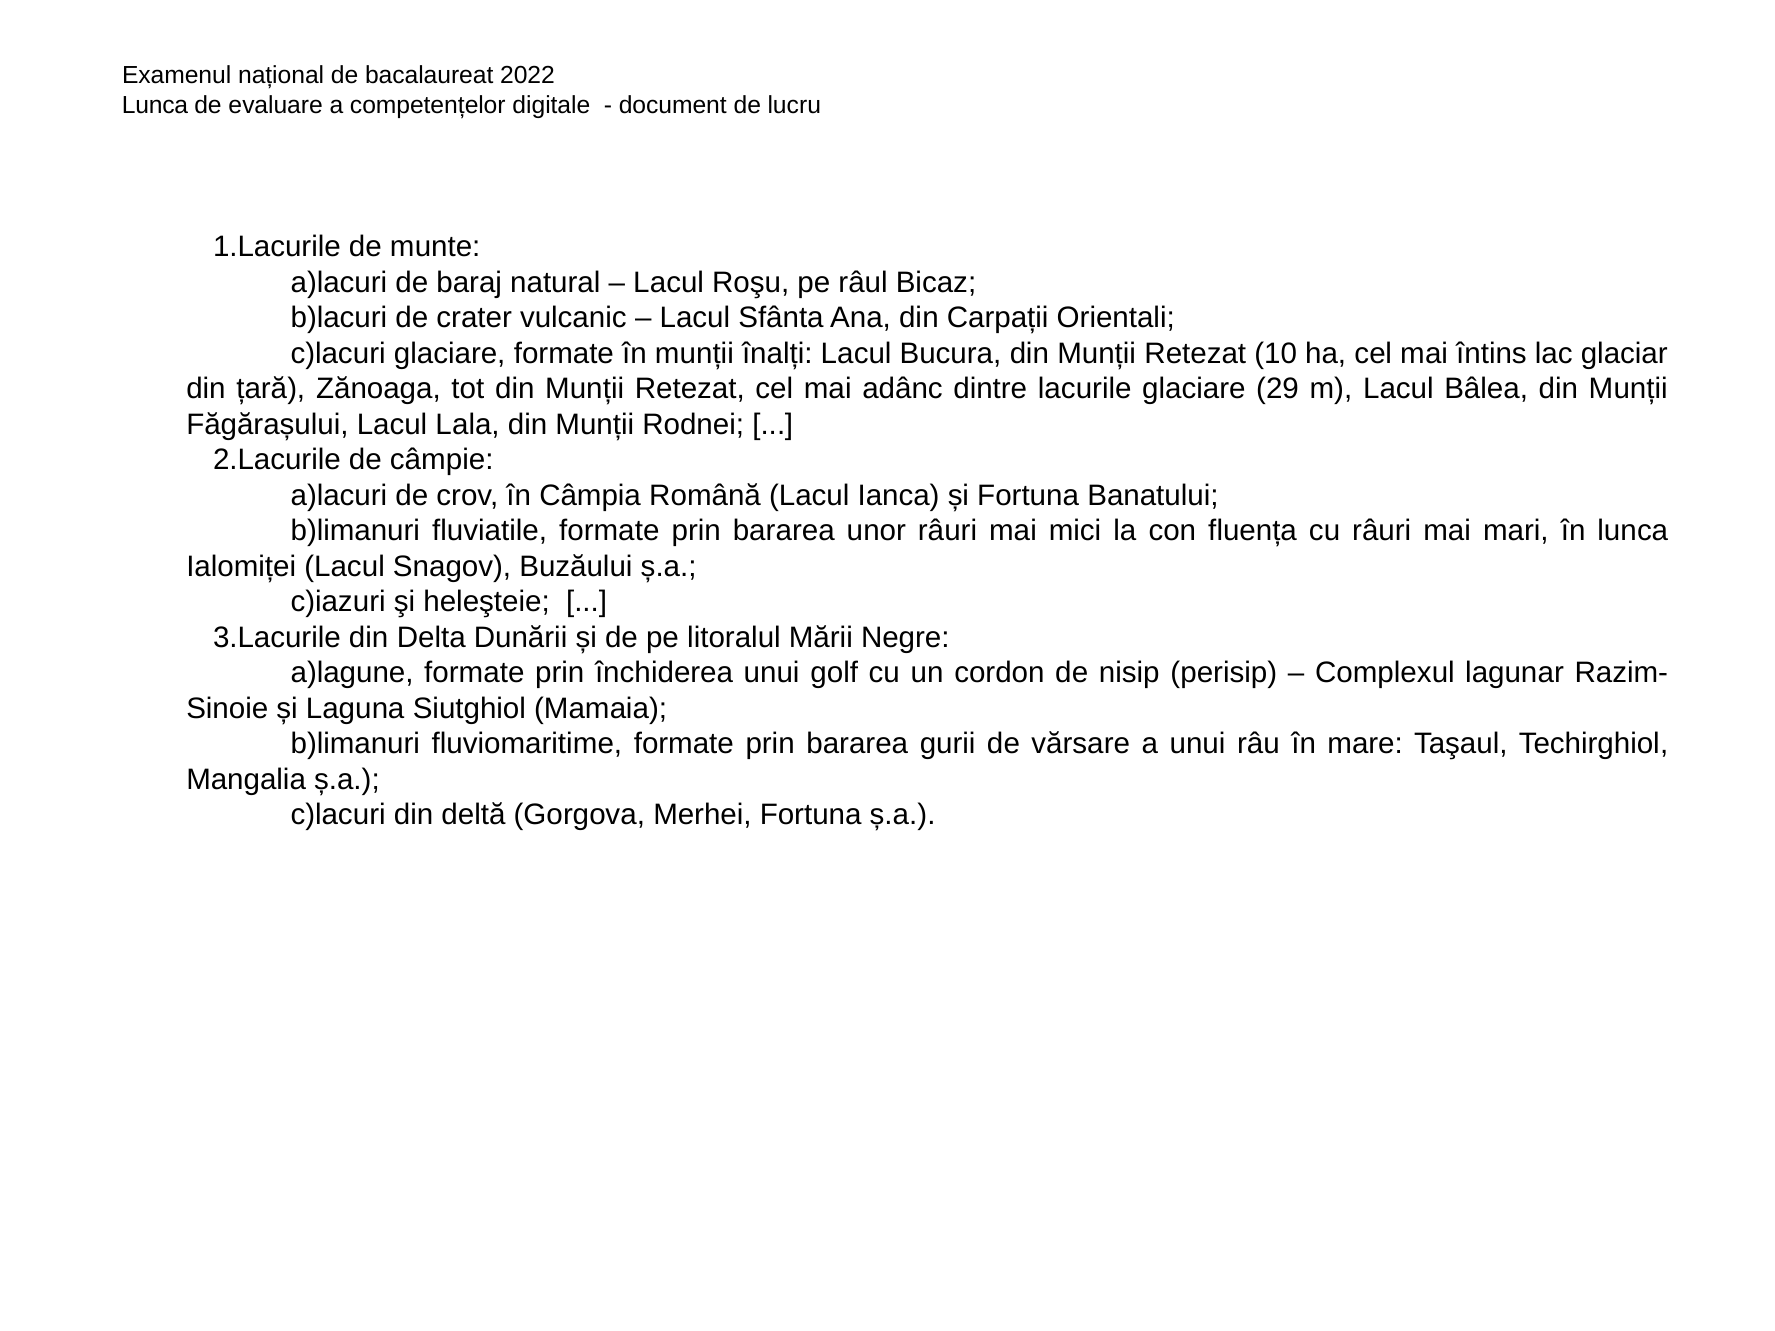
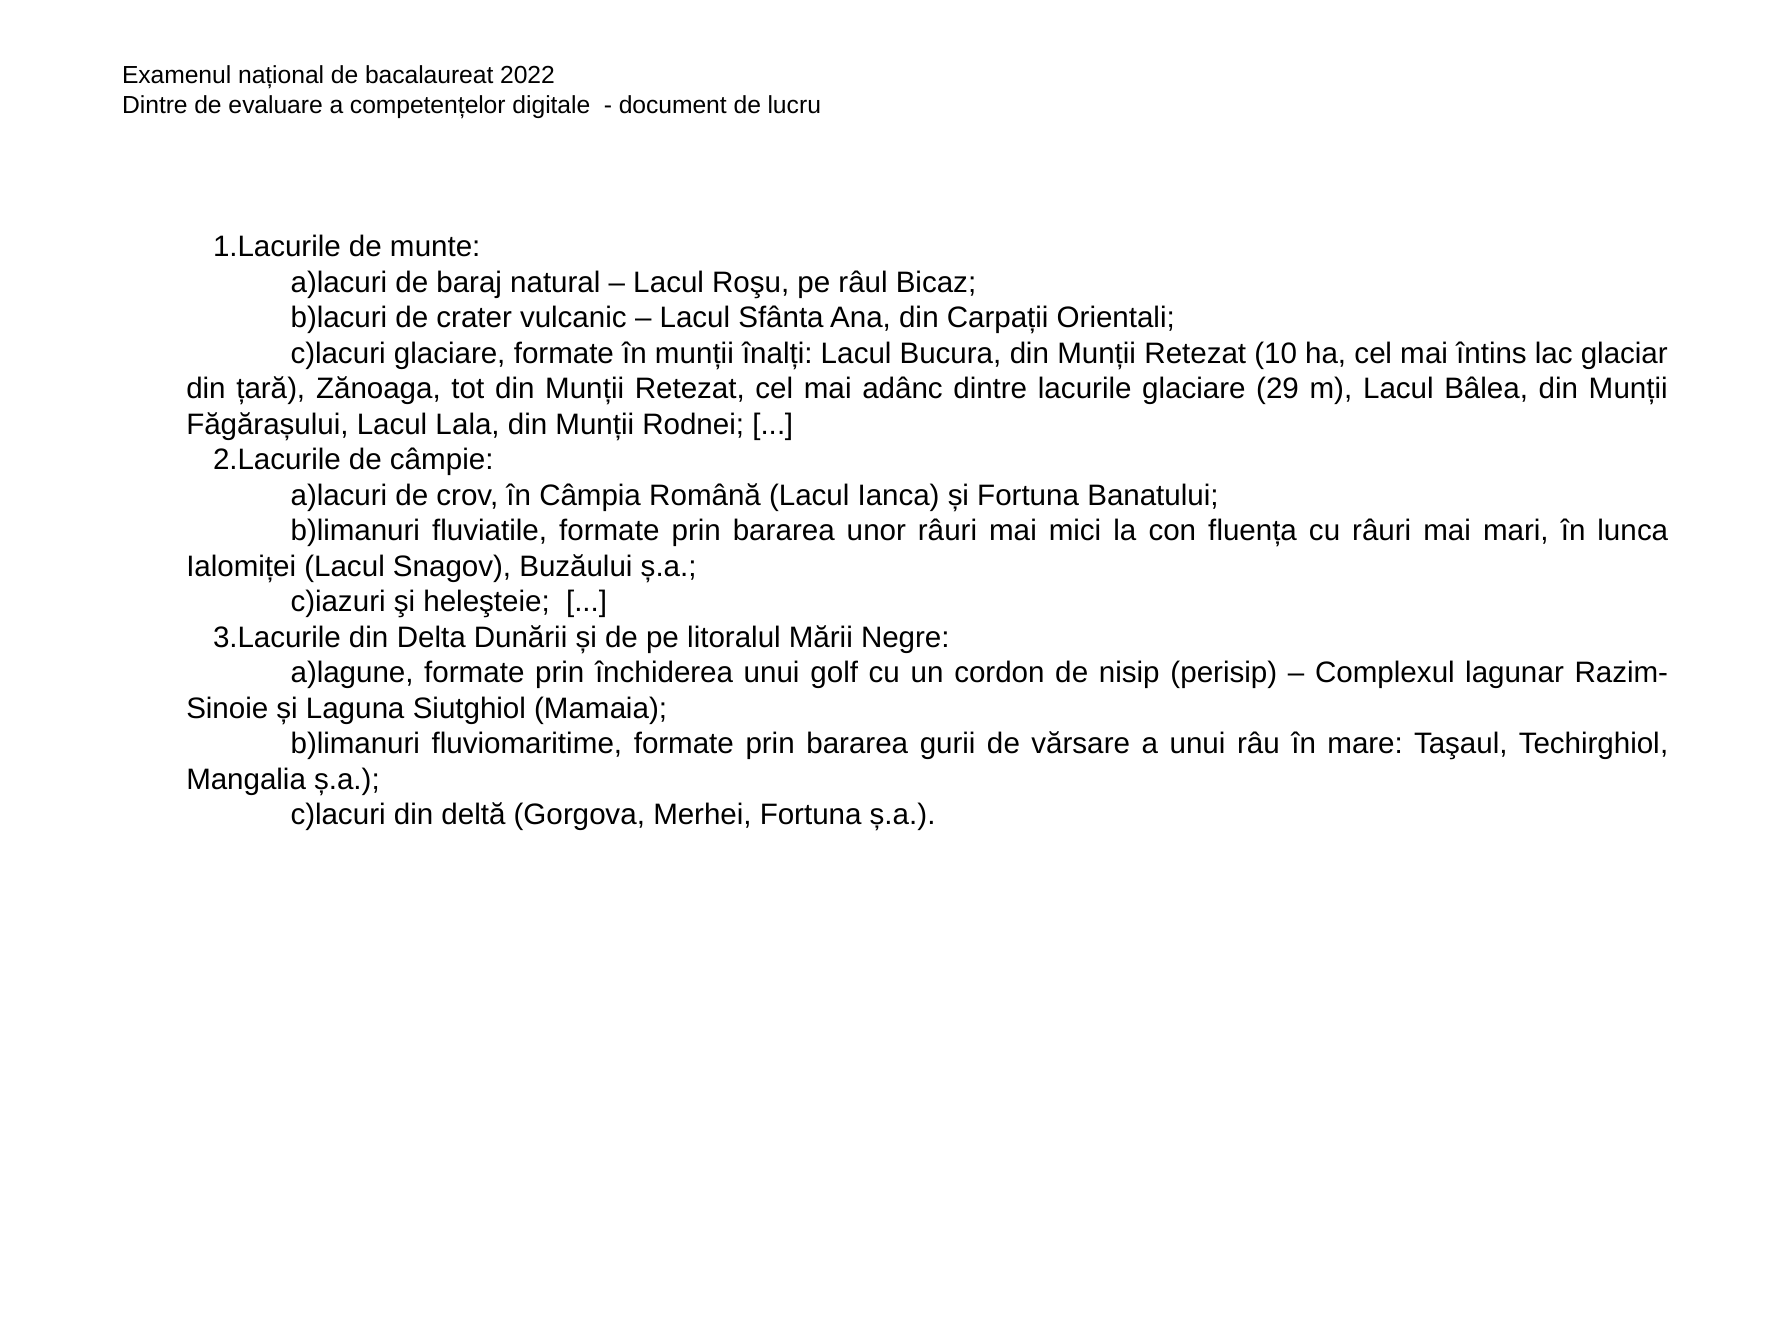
Lunca: Lunca -> Dintre (155, 105)
